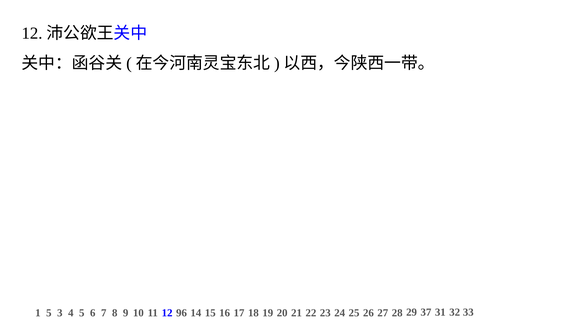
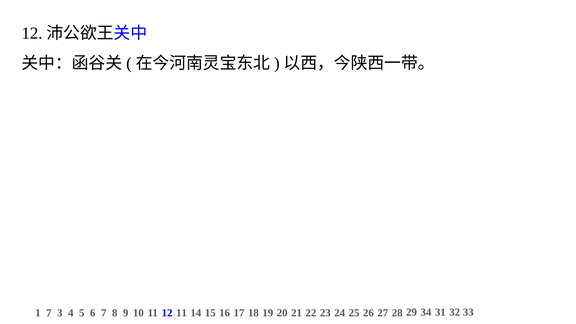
1 5: 5 -> 7 (49, 313)
12 96: 96 -> 11 (182, 313)
37: 37 -> 34 (426, 313)
